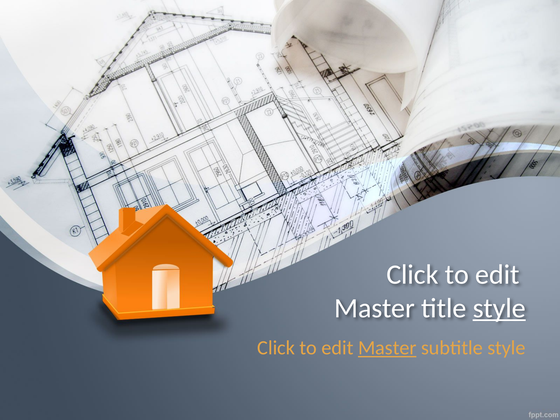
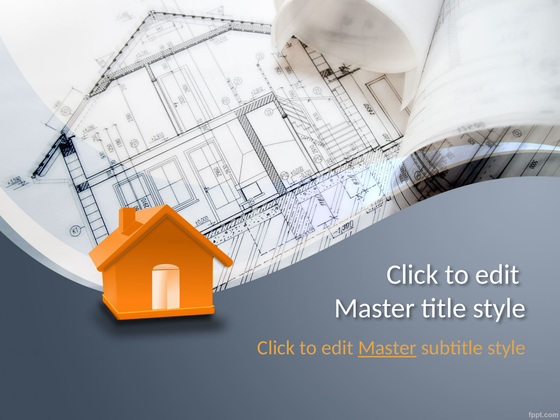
style underline: present -> none (499, 308)
